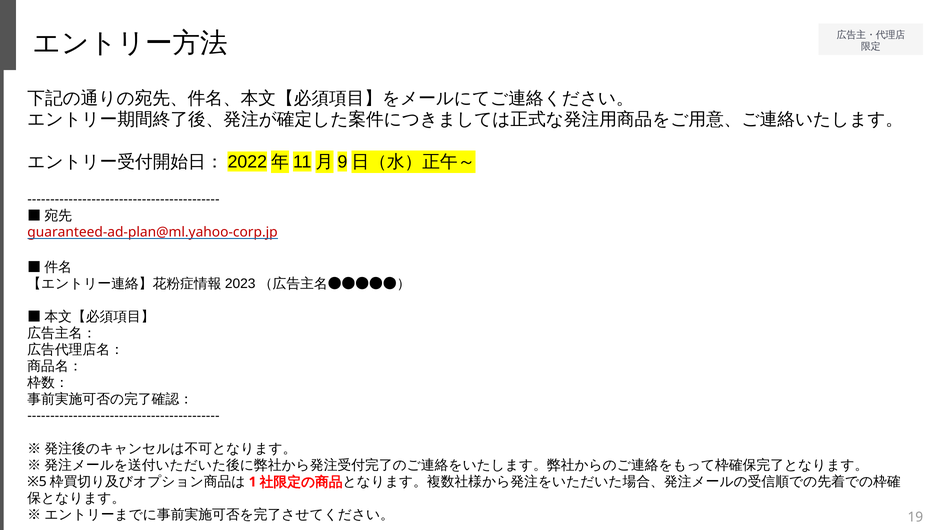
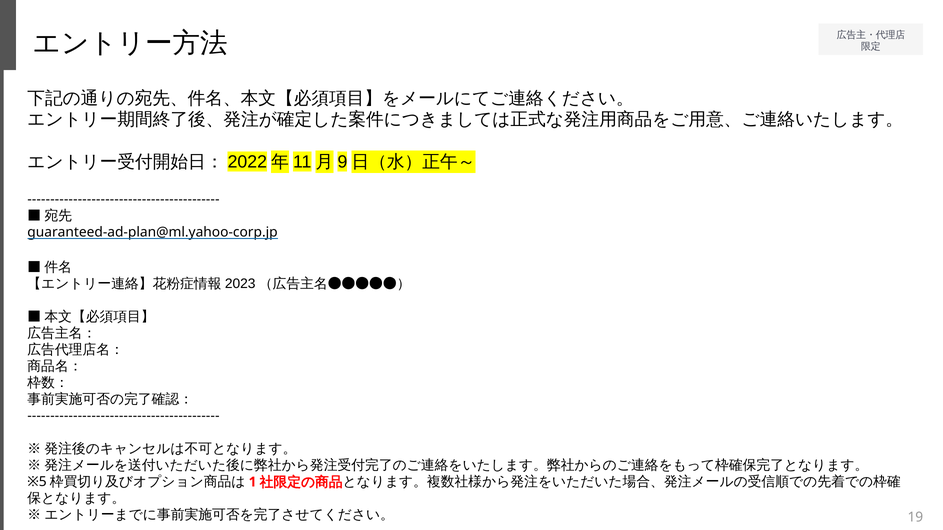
guaranteed-ad-plan@ml.yahoo-corp.jp colour: red -> black (153, 232)
